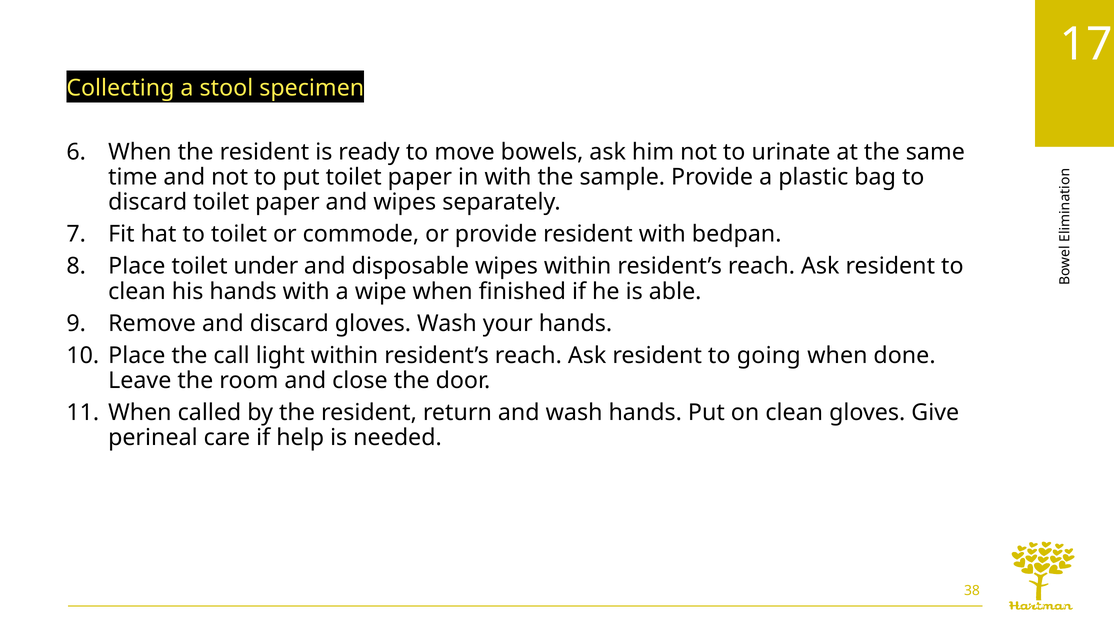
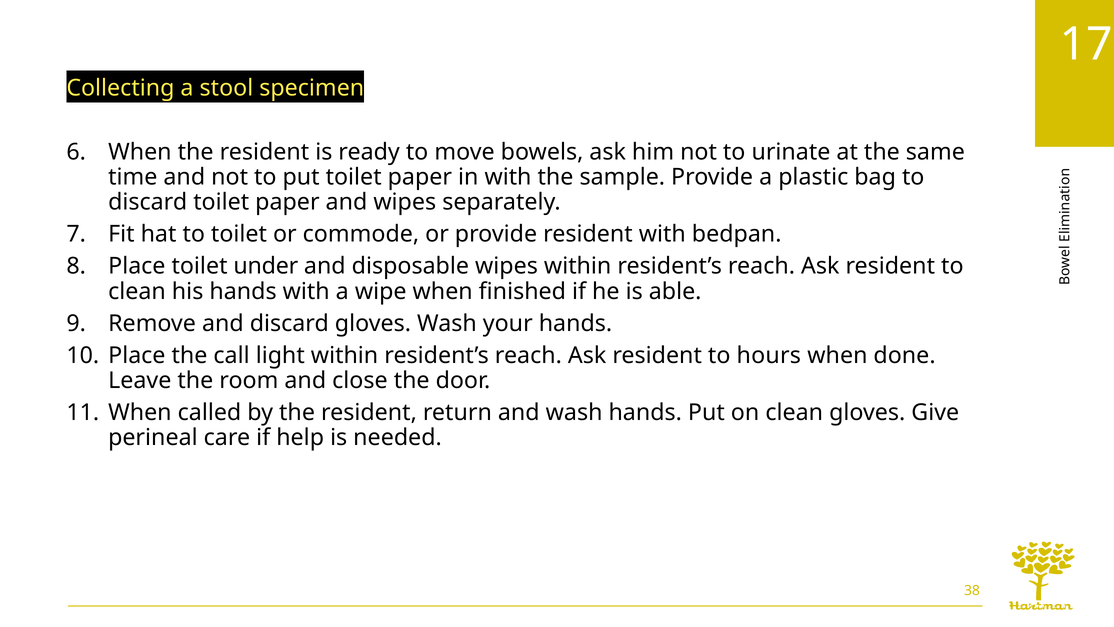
going: going -> hours (769, 355)
